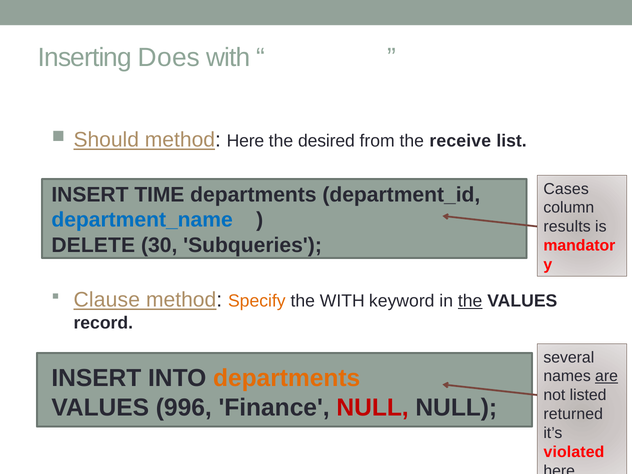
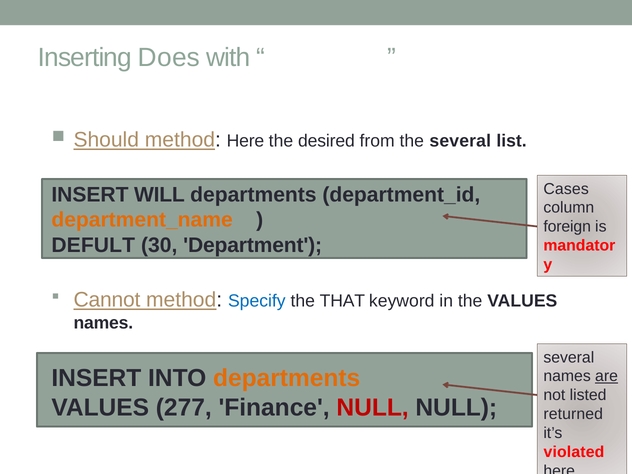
the receive: receive -> several (460, 141)
TIME: TIME -> WILL (159, 195)
department_name colour: blue -> orange (142, 220)
results: results -> foreign (567, 227)
DELETE: DELETE -> DEFULT (93, 245)
Subqueries: Subqueries -> Department (253, 245)
Clause: Clause -> Cannot (107, 300)
Specify colour: orange -> blue (257, 301)
the WITH: WITH -> THAT (342, 301)
the underline: present -> none (470, 301)
record: record -> names (103, 323)
996: 996 -> 277 (184, 407)
